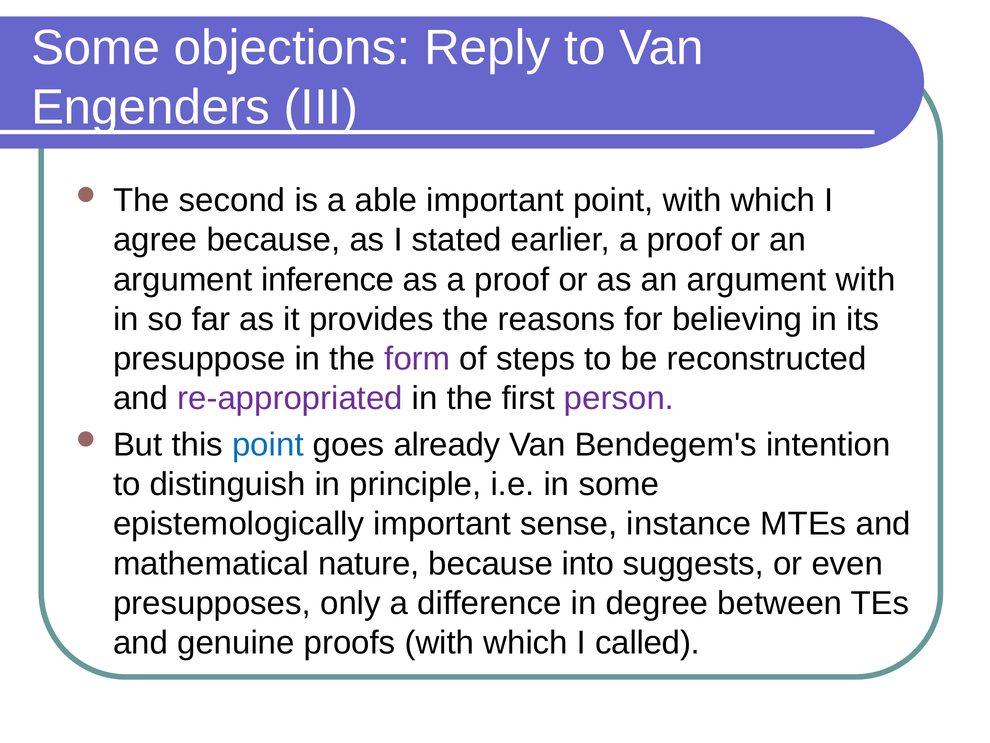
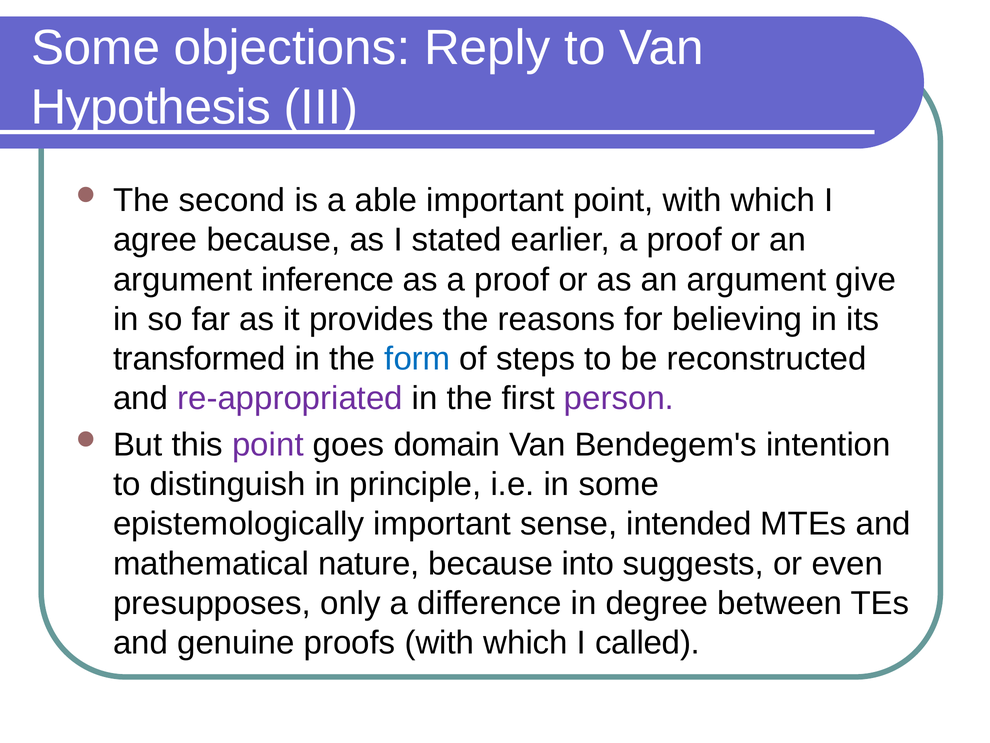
Engenders: Engenders -> Hypothesis (151, 107)
argument with: with -> give (866, 280)
presuppose: presuppose -> transformed (199, 359)
form colour: purple -> blue (417, 359)
point colour: blue -> purple (268, 445)
already: already -> domain (447, 445)
instance: instance -> intended (689, 524)
